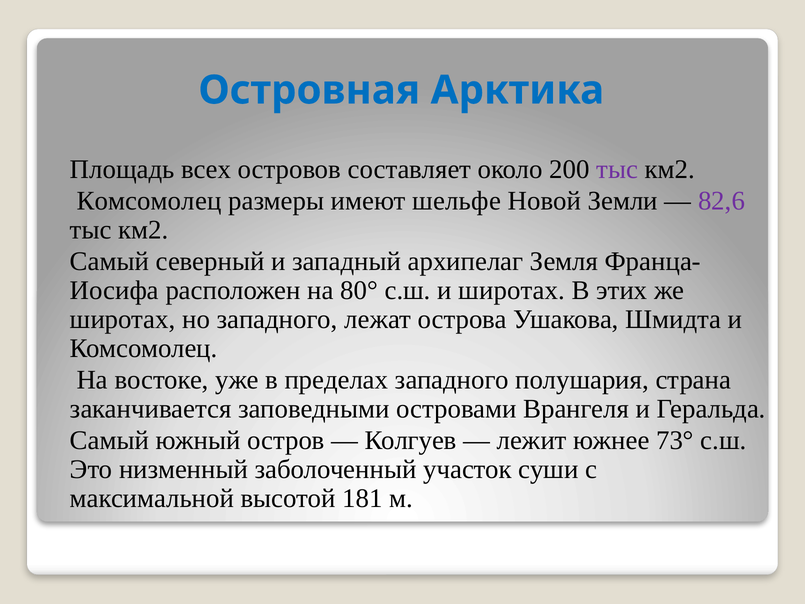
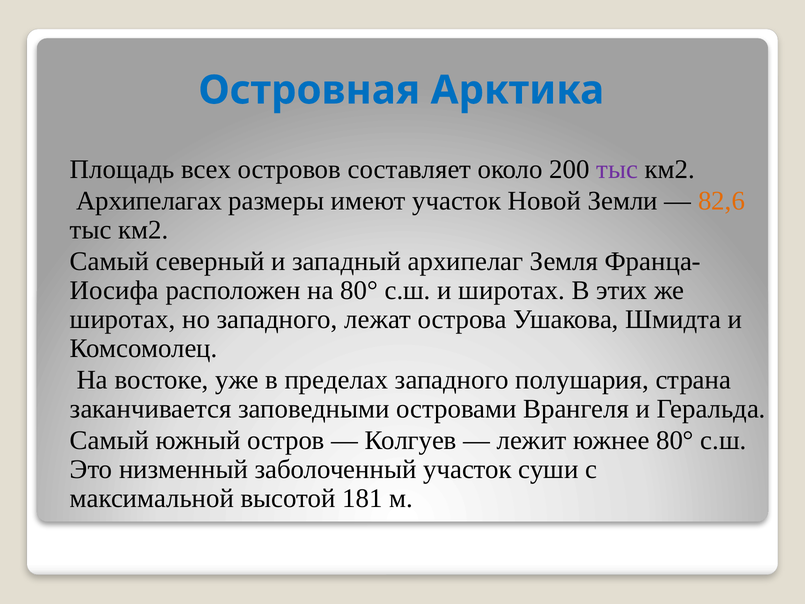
Комсомолец: Комсомолец -> Архипелагах (149, 201)
имеют шельфе: шельфе -> участок (457, 201)
82,6 colour: purple -> orange (721, 201)
южнее 73°: 73° -> 80° (675, 440)
